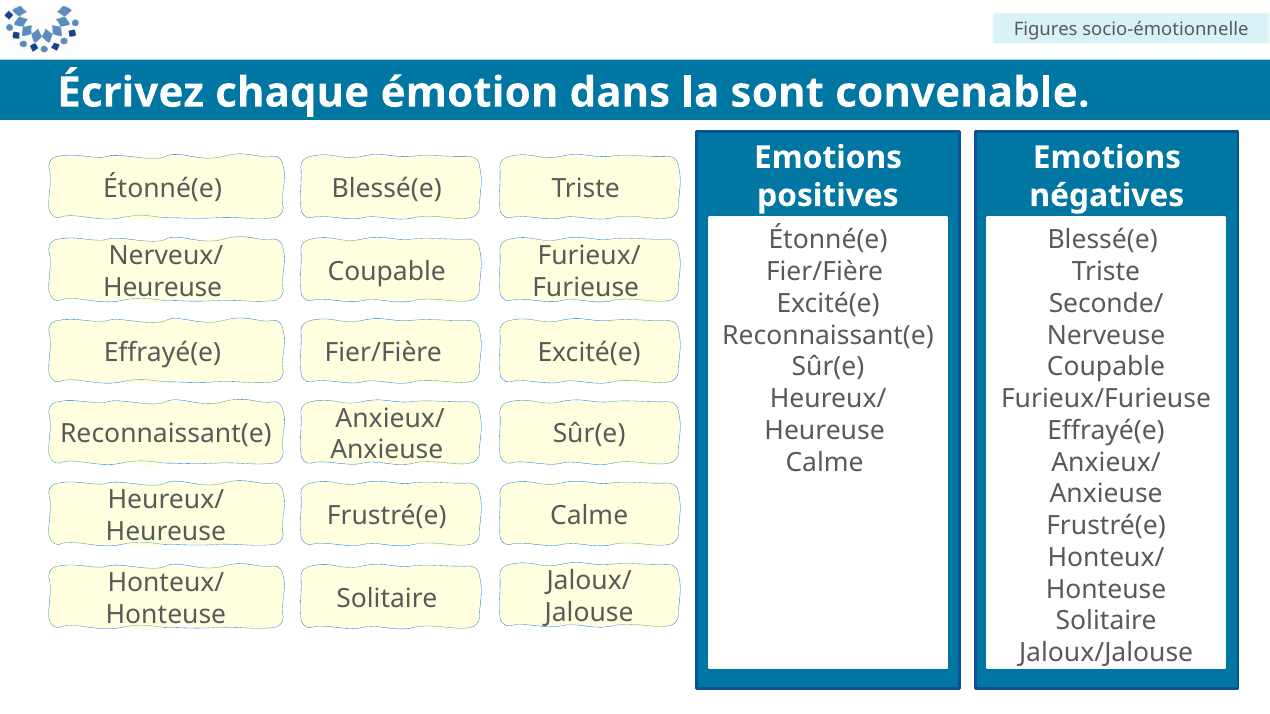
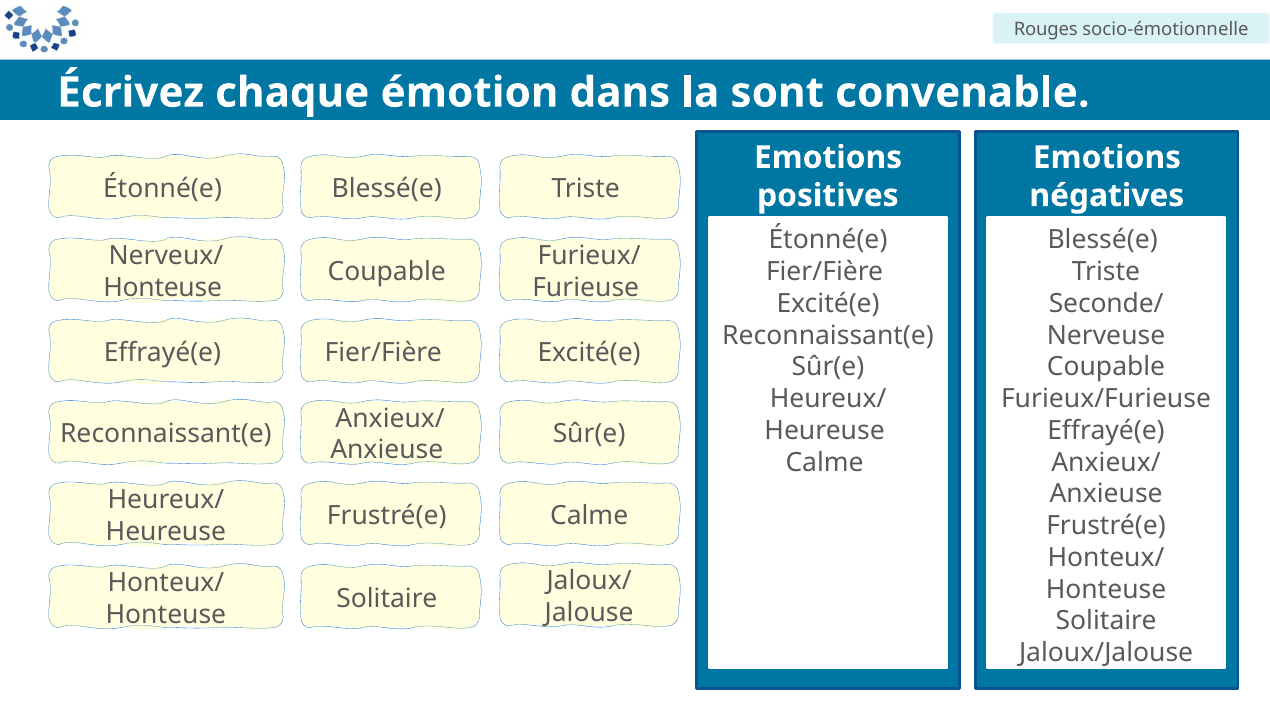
Figures: Figures -> Rouges (1046, 29)
Heureuse: Heureuse -> Honteuse (163, 288)
